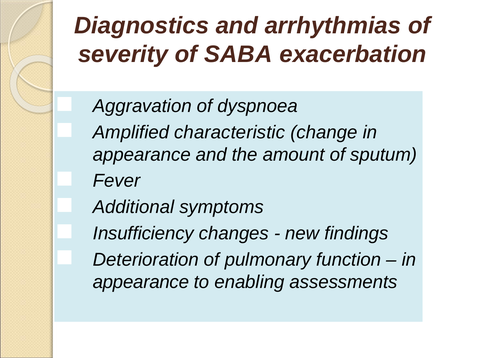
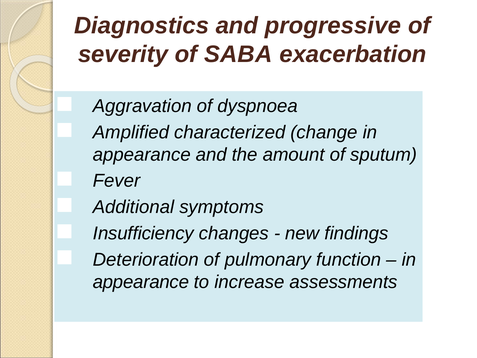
arrhythmias: arrhythmias -> progressive (333, 26)
characteristic: characteristic -> characterized (230, 132)
enabling: enabling -> increase (249, 282)
